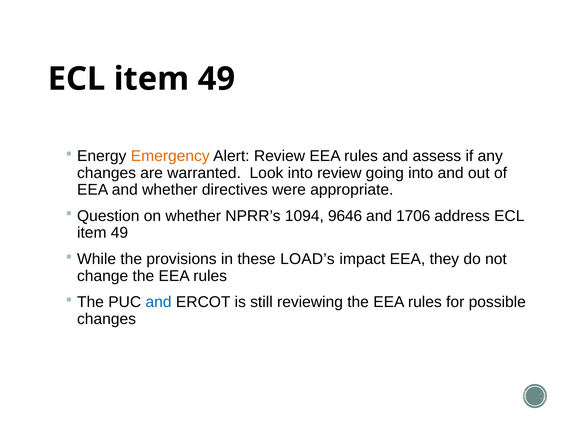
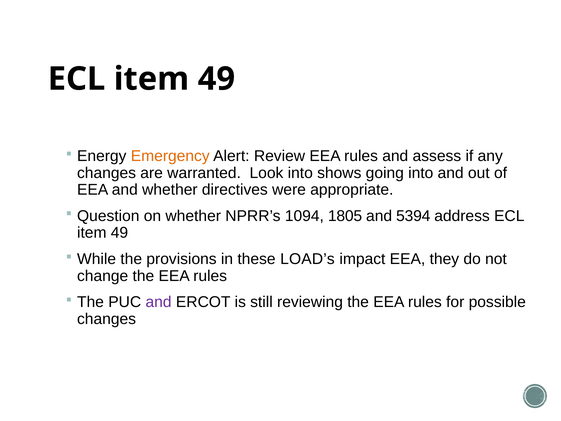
into review: review -> shows (339, 173)
9646: 9646 -> 1805 (345, 216)
1706: 1706 -> 5394 (413, 216)
and colour: blue -> purple (159, 302)
